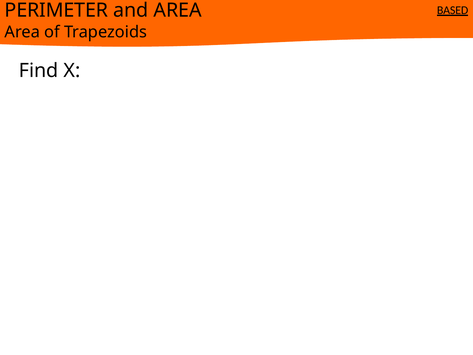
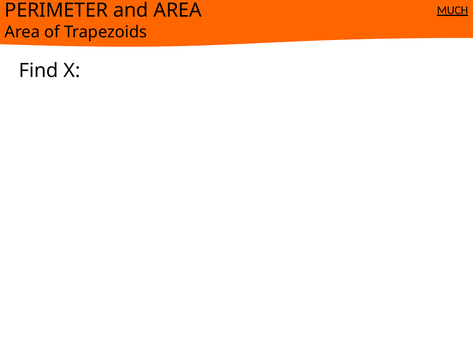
BASED: BASED -> MUCH (453, 10)
